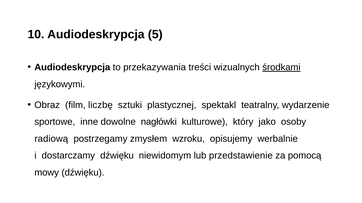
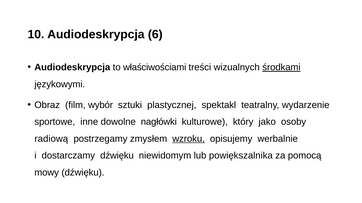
5: 5 -> 6 (155, 34)
przekazywania: przekazywania -> właściwościami (155, 68)
liczbę: liczbę -> wybór (101, 105)
wzroku underline: none -> present (189, 139)
przedstawienie: przedstawienie -> powiększalnika (241, 156)
